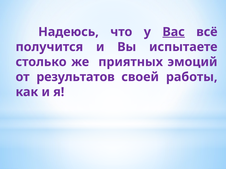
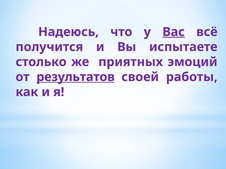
результатов underline: none -> present (76, 77)
